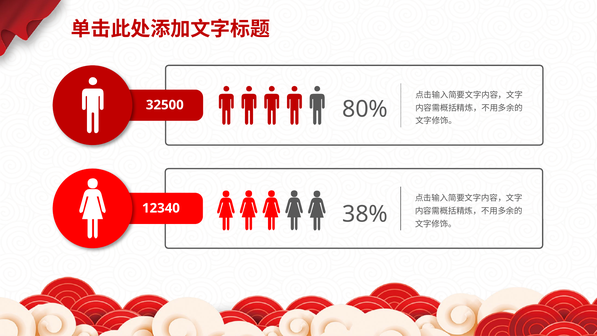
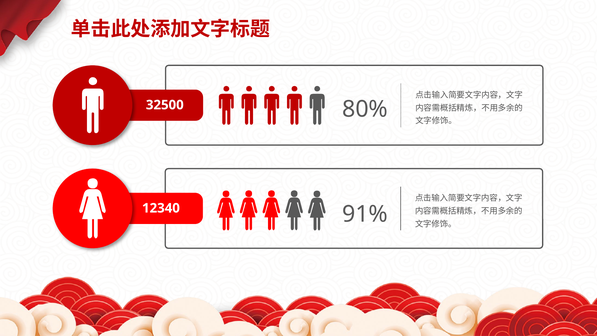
38%: 38% -> 91% (365, 214)
